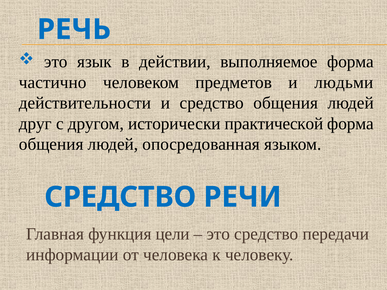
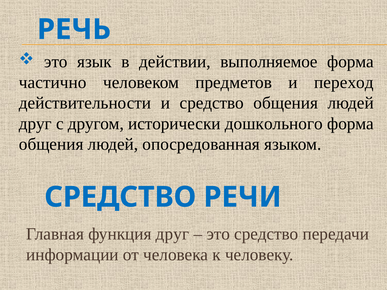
людьми: людьми -> переход (344, 82)
практической: практической -> дошкольного (274, 124)
функция цели: цели -> друг (172, 234)
